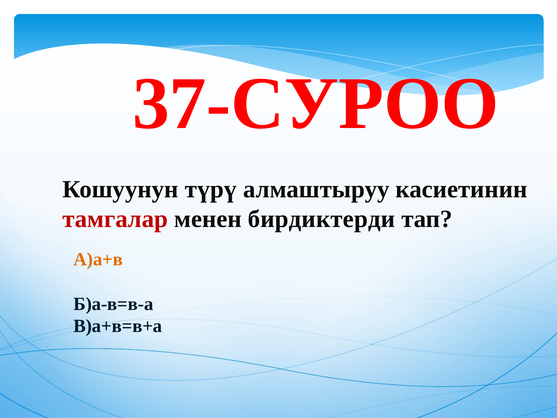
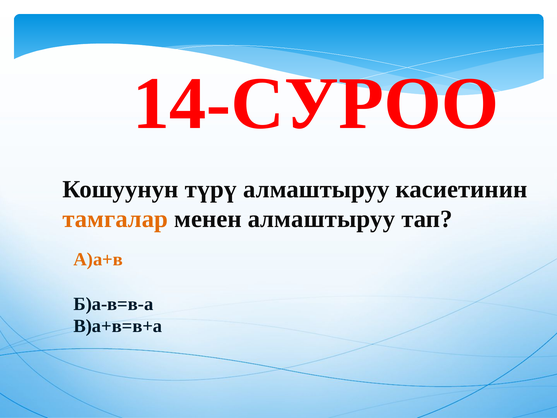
37-СУРОО: 37-СУРОО -> 14-СУРОО (316, 103)
тамгалар colour: red -> orange (115, 219)
менен бирдиктерди: бирдиктерди -> алмаштыруу (322, 219)
